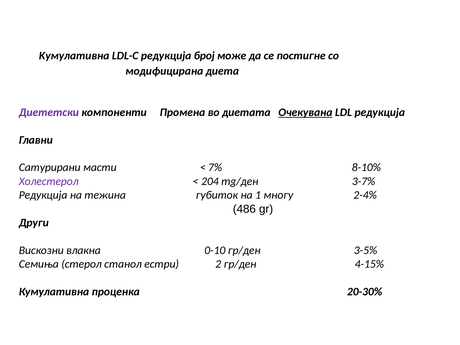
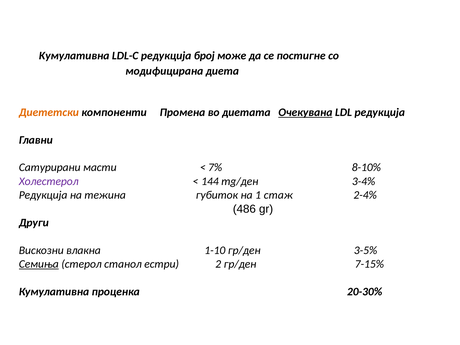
Диететски colour: purple -> orange (49, 112)
204: 204 -> 144 (210, 181)
3-7%: 3-7% -> 3-4% (364, 181)
многу: многу -> стаж (278, 195)
0-10: 0-10 -> 1-10 (215, 250)
Семиња underline: none -> present (39, 264)
4-15%: 4-15% -> 7-15% (369, 264)
